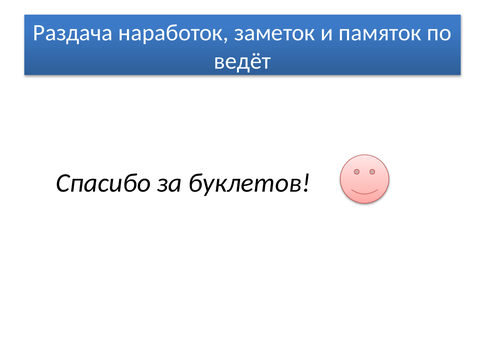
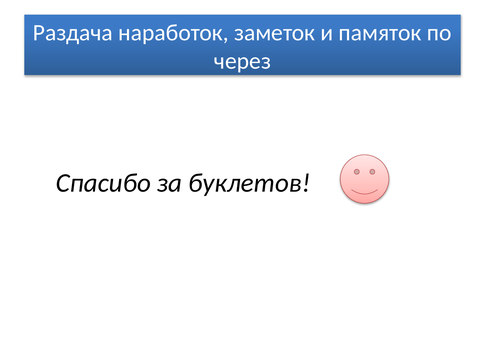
ведёт: ведёт -> через (242, 61)
